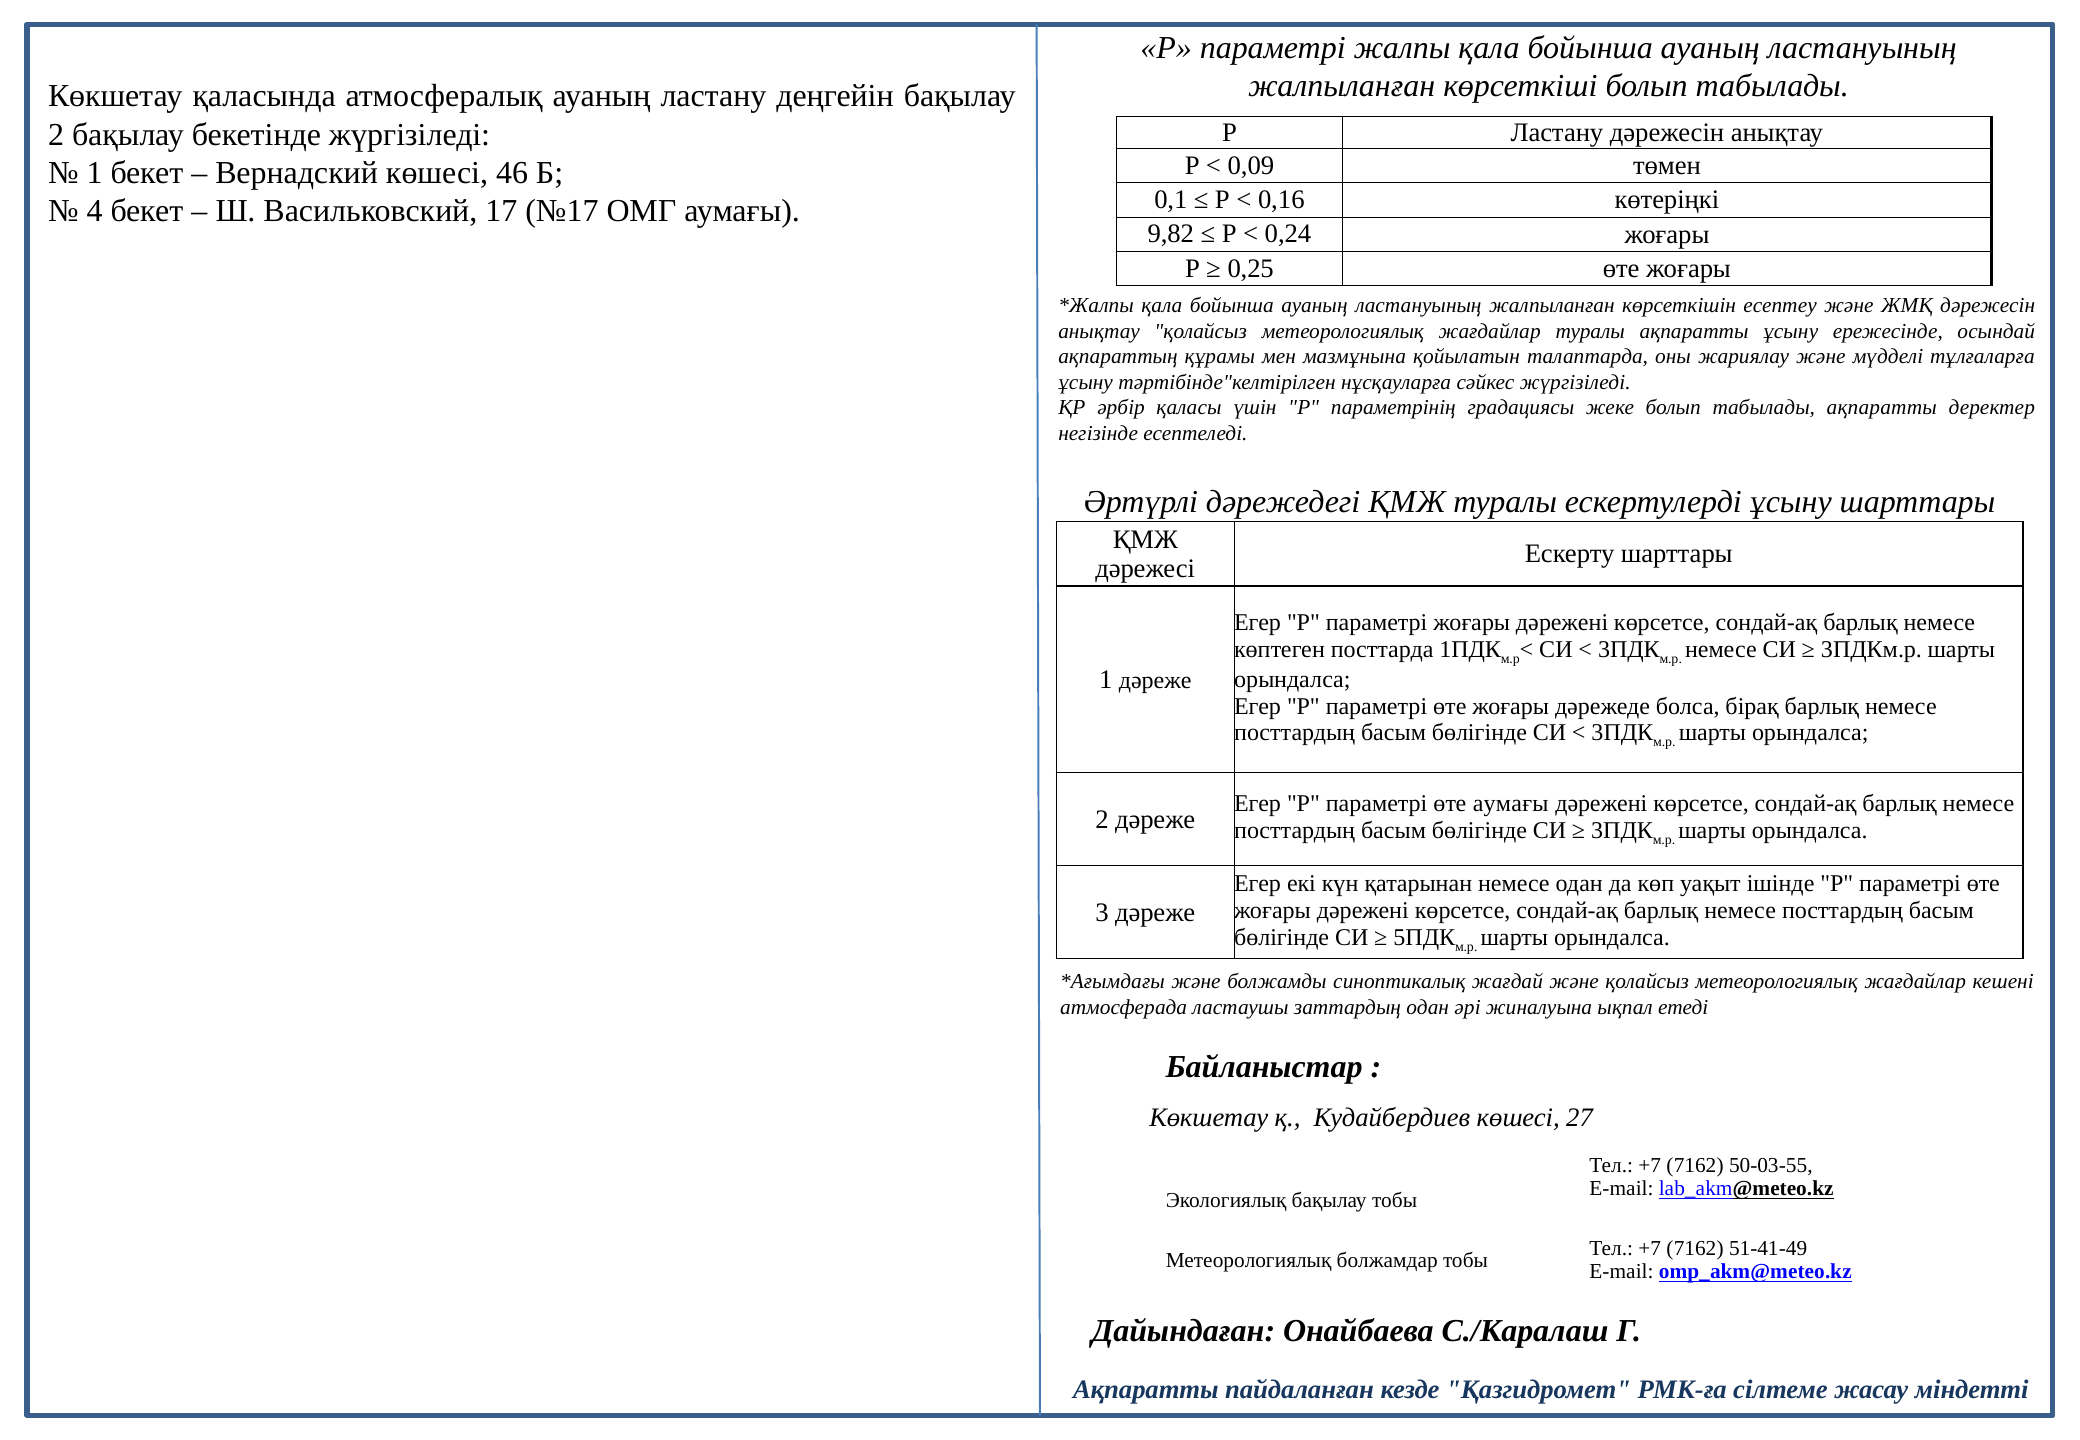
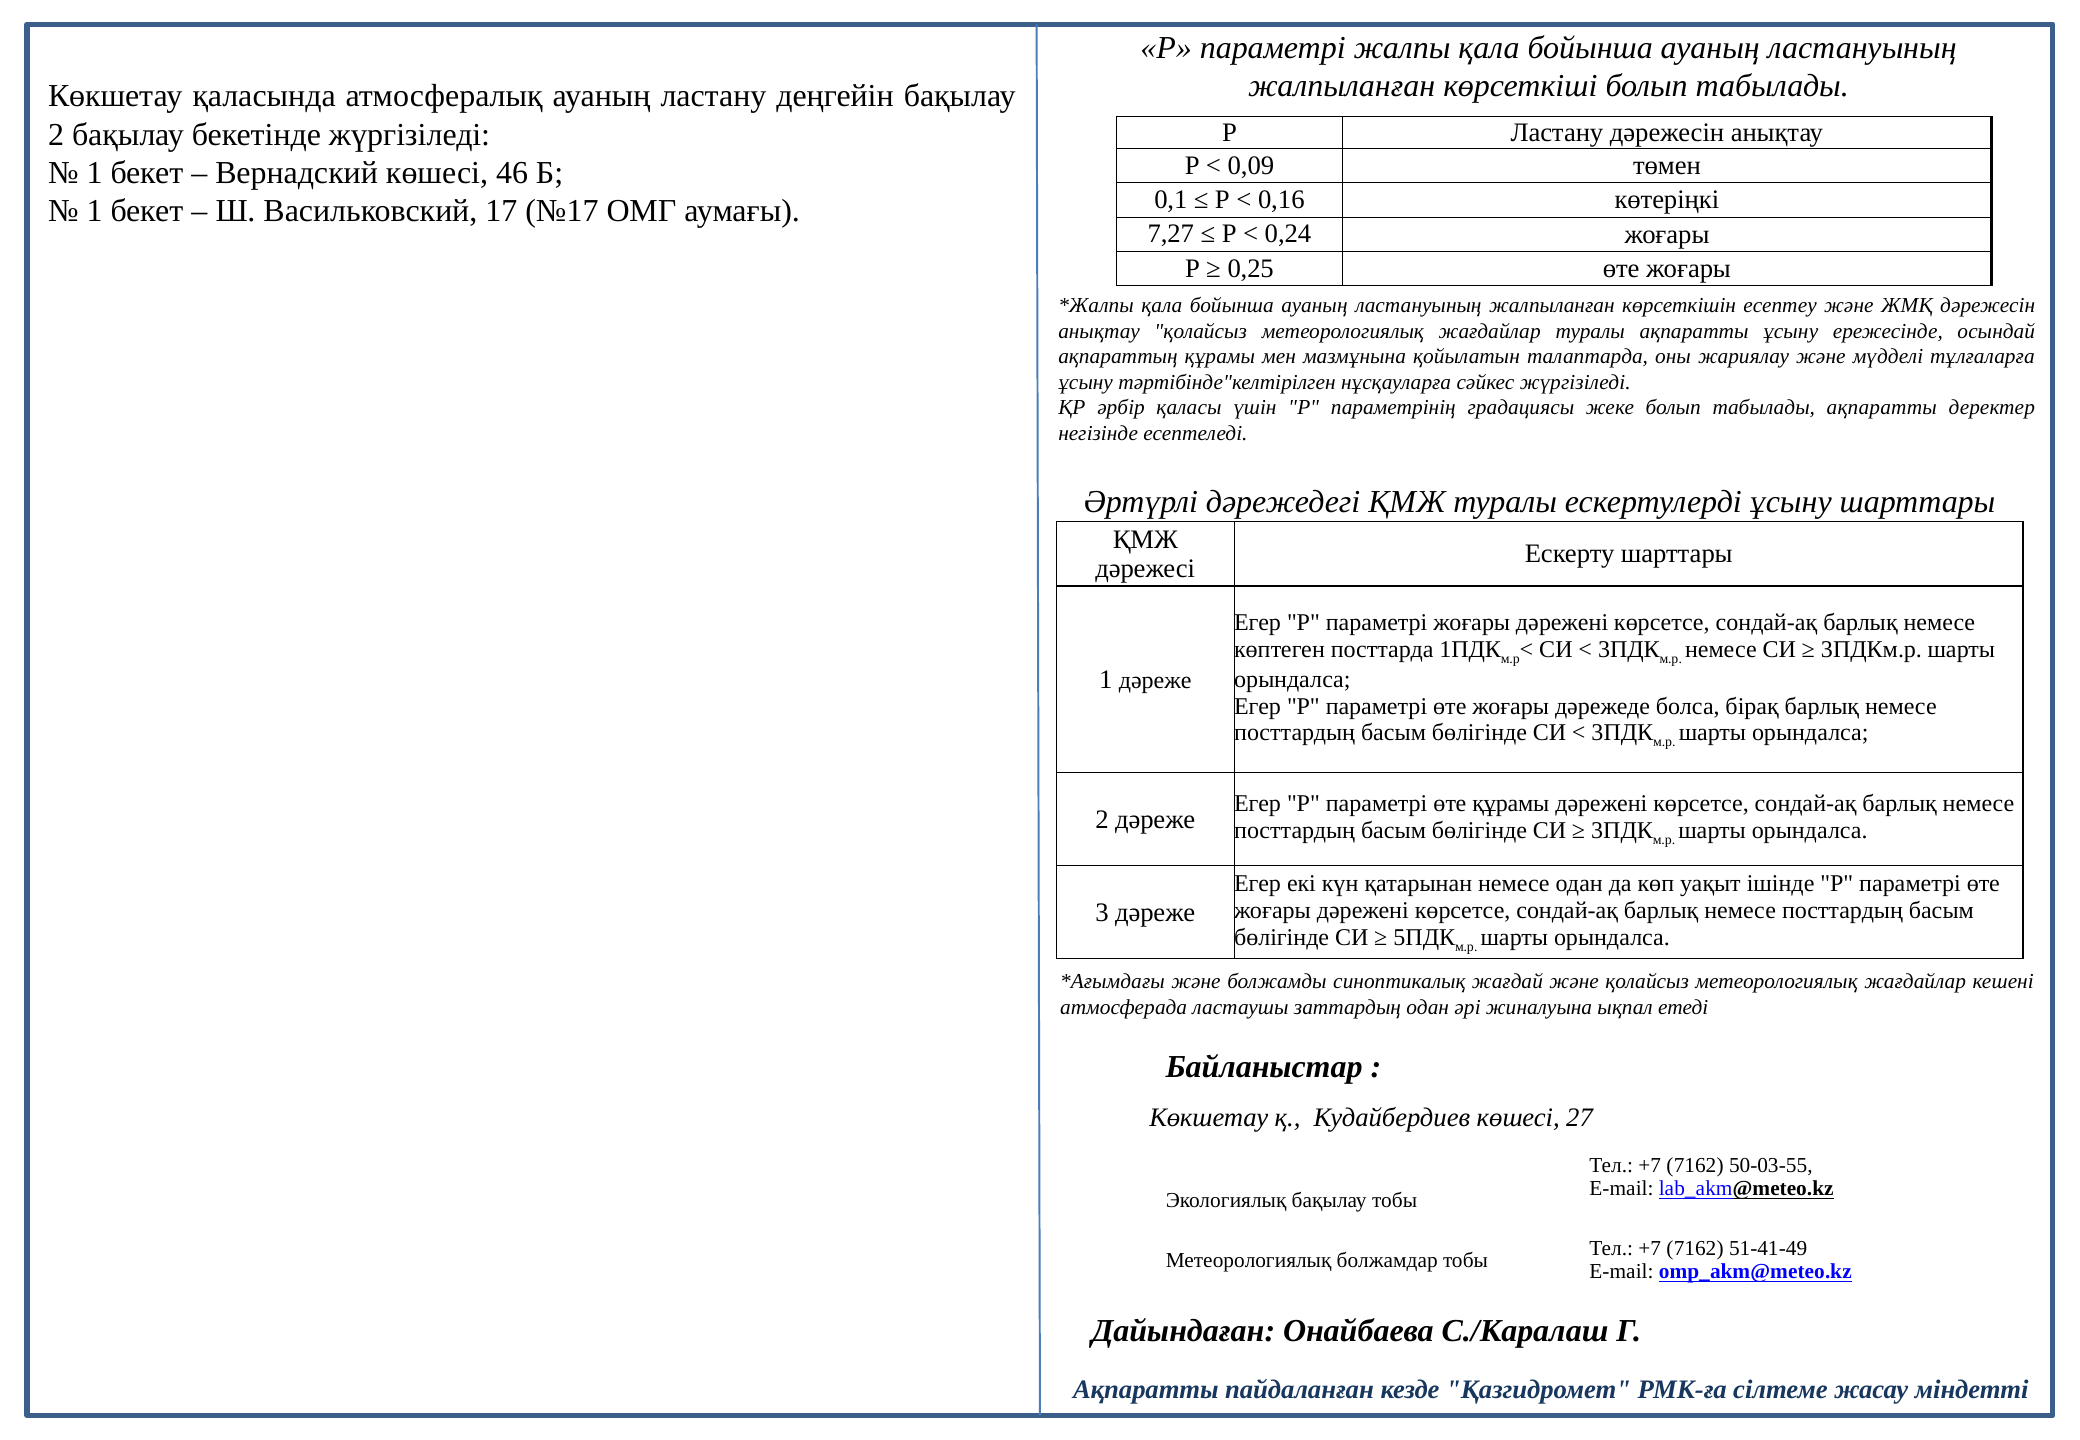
4: 4 -> 1 (95, 211)
9,82: 9,82 -> 7,27 (1171, 234)
өте аумағы: аумағы -> құрамы (1511, 804)
